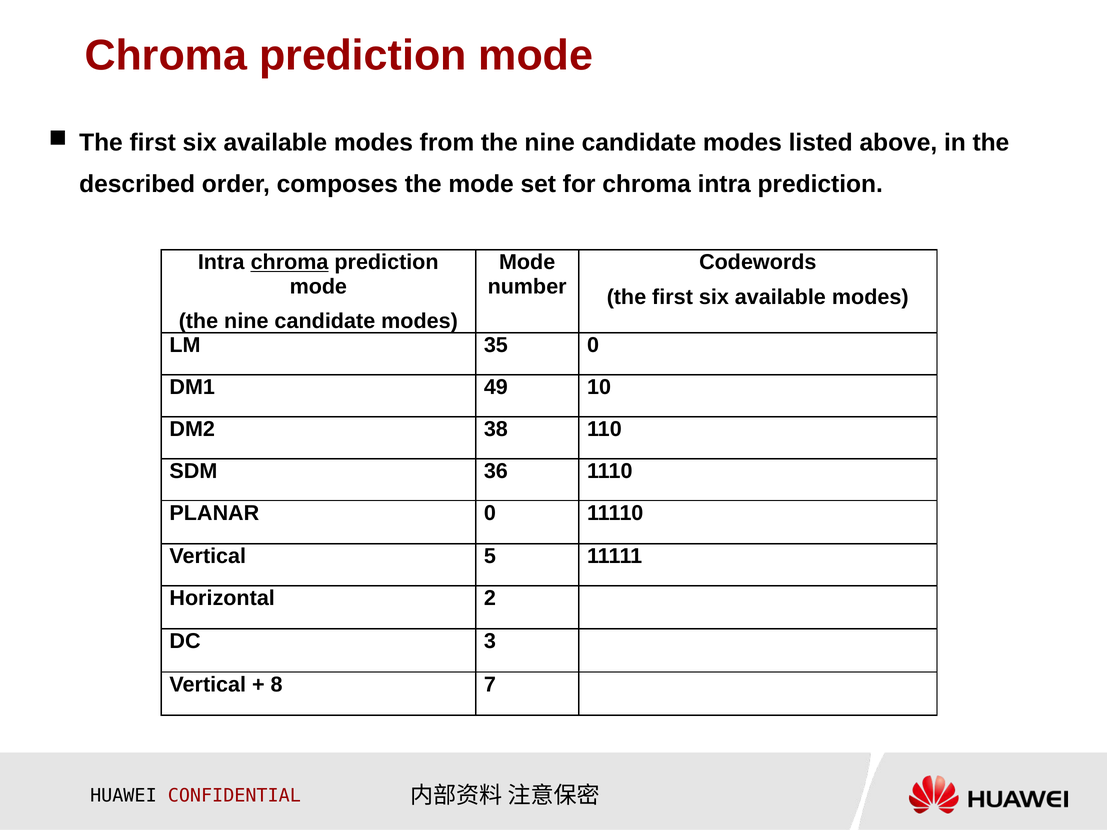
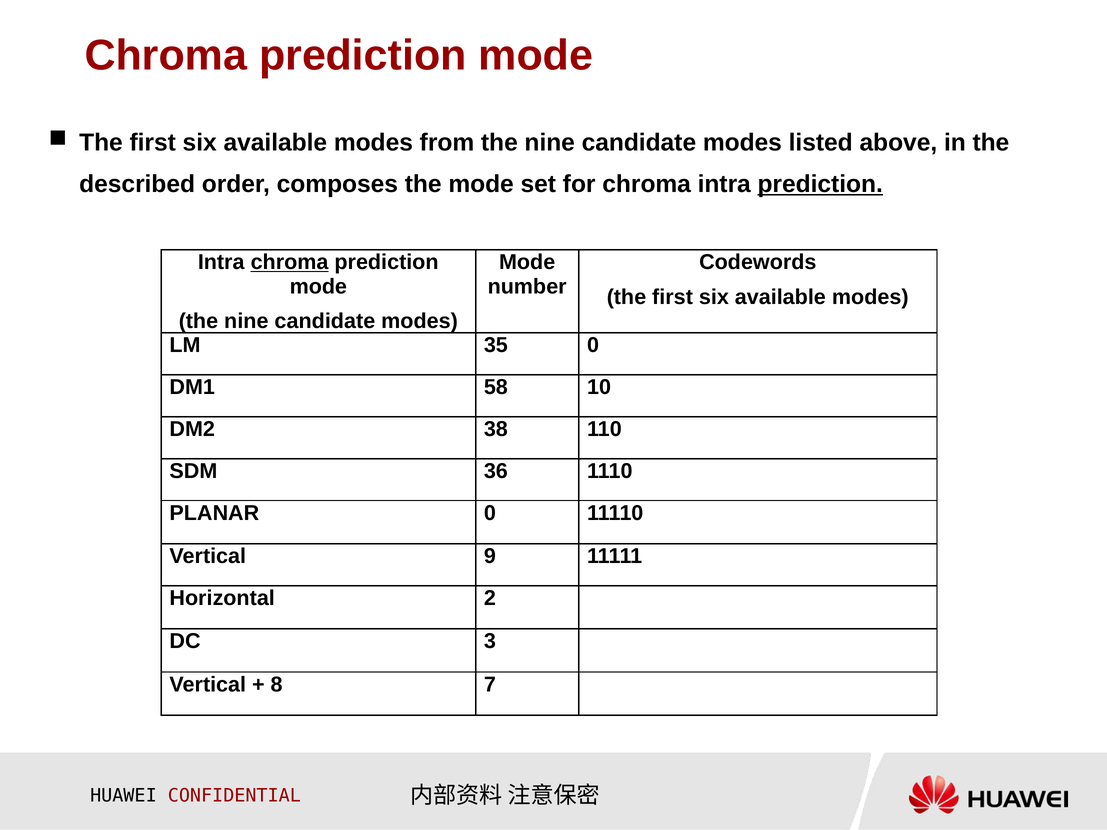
prediction underline: none -> present (820, 184)
49: 49 -> 58 (496, 387)
5: 5 -> 9 (490, 556)
